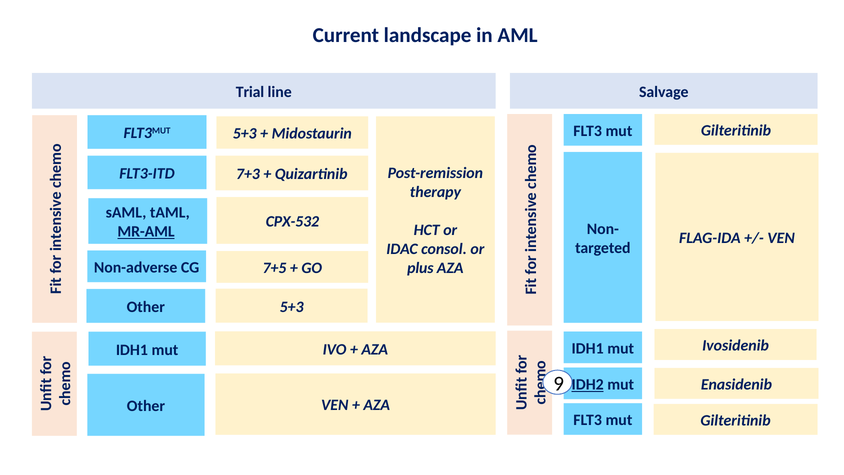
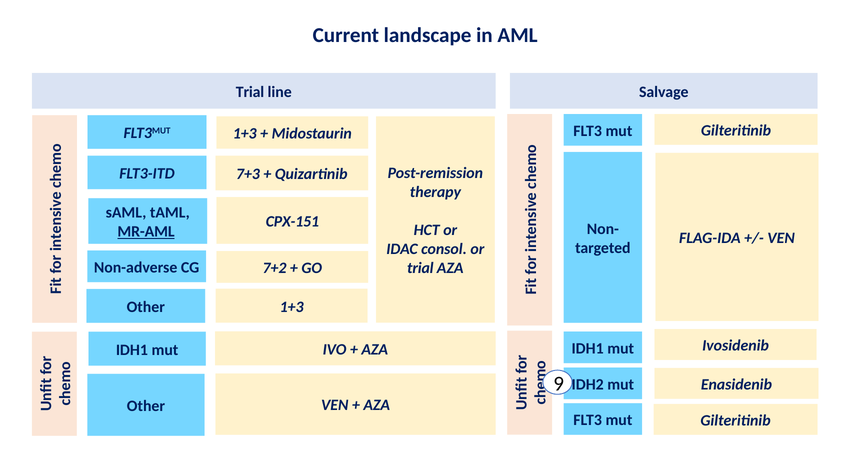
5+3: 5+3 -> 1+3 (245, 134)
CPX-532: CPX-532 -> CPX-151 (292, 221)
7+5: 7+5 -> 7+2 (274, 268)
plus: plus -> trial (420, 268)
Other 5+3: 5+3 -> 1+3 (292, 307)
IDH2 underline: present -> none (588, 384)
